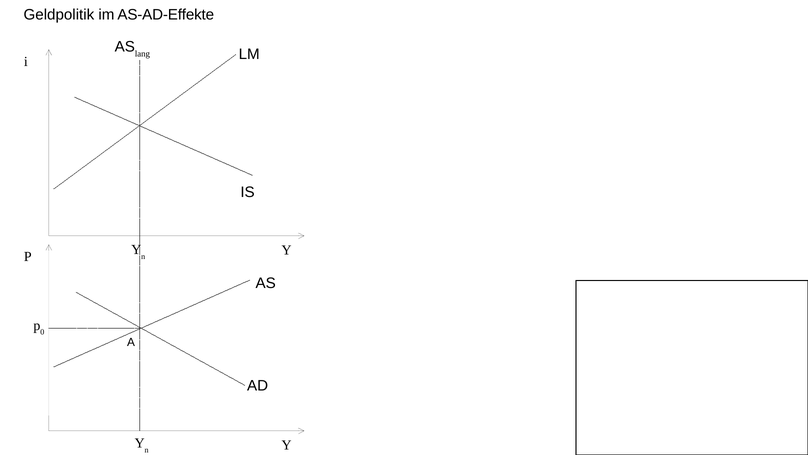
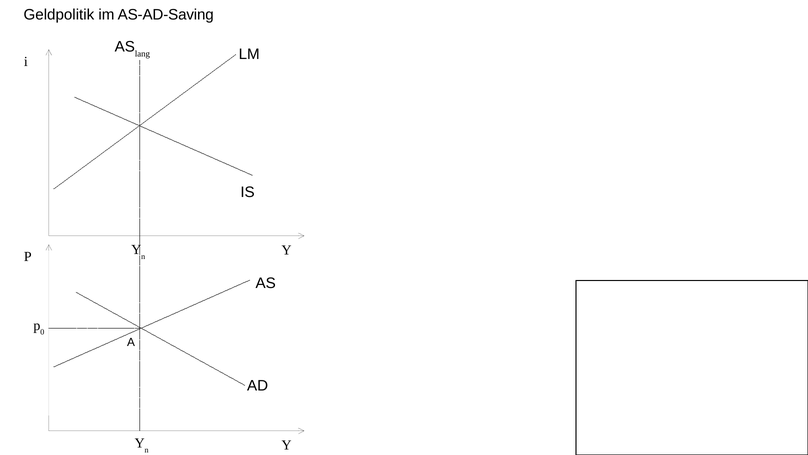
AS-AD-Effekte: AS-AD-Effekte -> AS-AD-Saving (166, 15)
